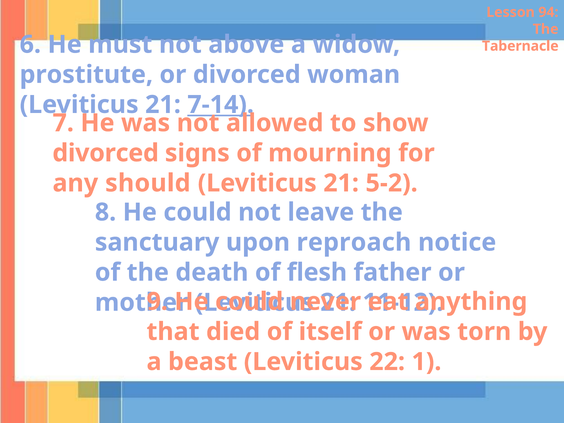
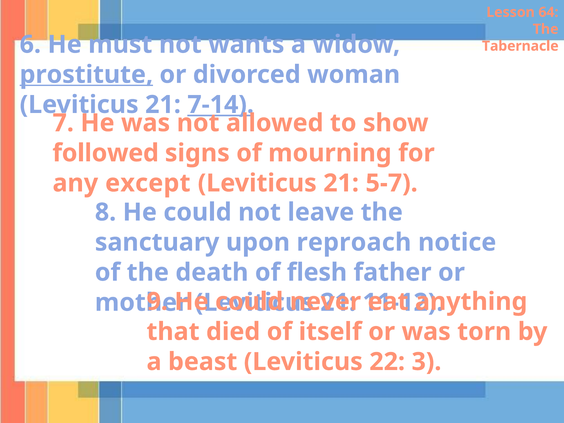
94: 94 -> 64 (548, 12)
above: above -> wants (246, 44)
prostitute underline: none -> present (86, 75)
divorced: divorced -> followed (106, 153)
should: should -> except (148, 183)
5-2: 5-2 -> 5-7 (392, 183)
1: 1 -> 3 (426, 362)
